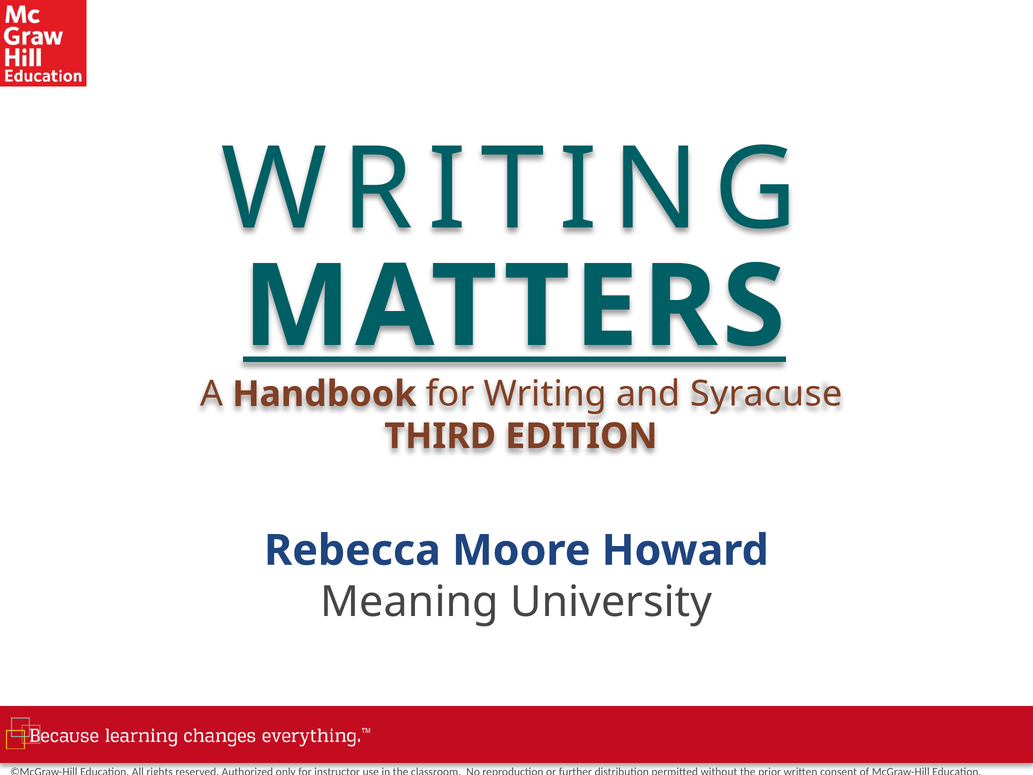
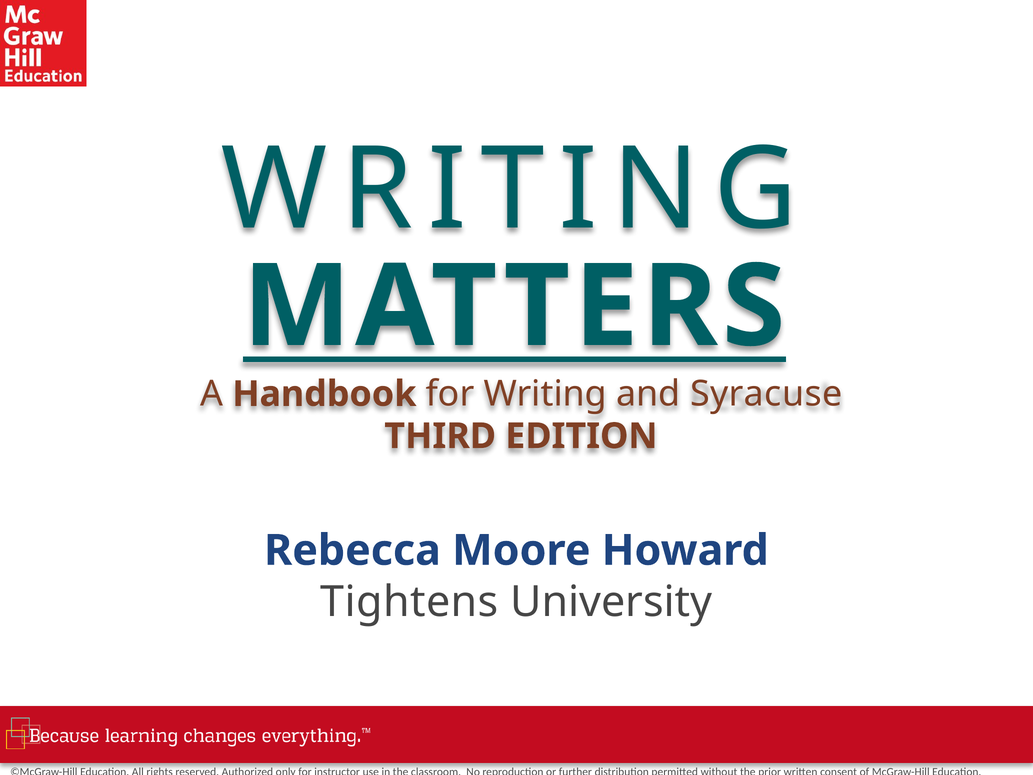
Meaning: Meaning -> Tightens (409, 602)
